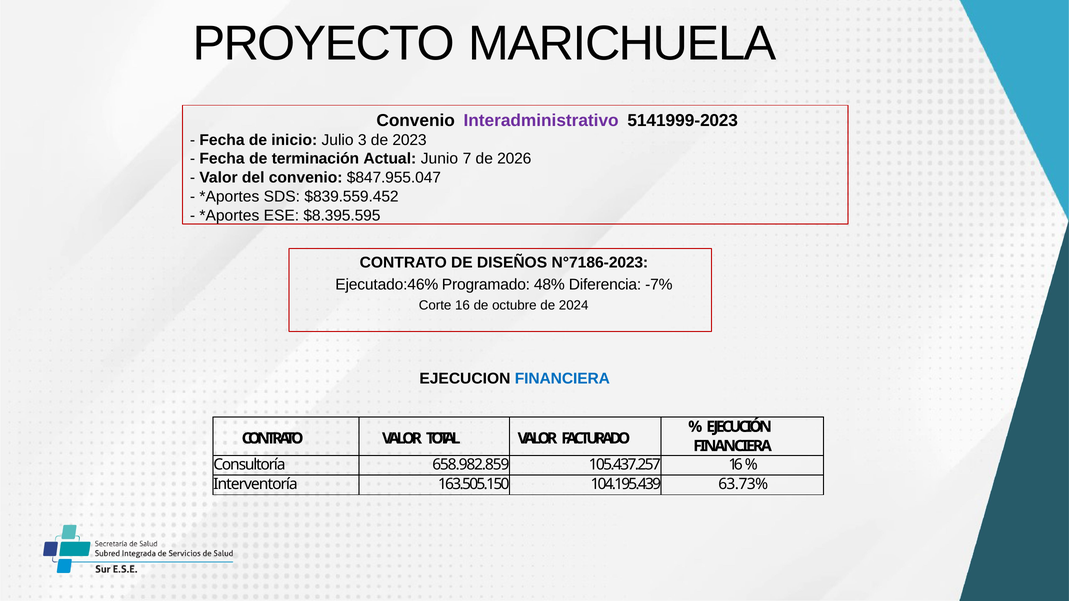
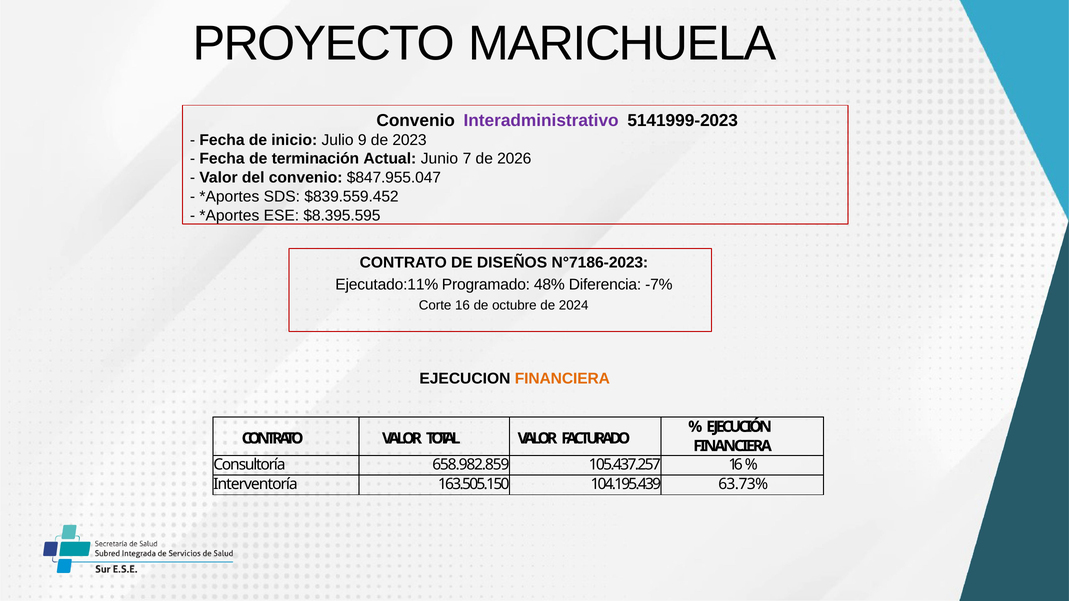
3: 3 -> 9 (362, 140)
Ejecutado:46%: Ejecutado:46% -> Ejecutado:11% (387, 285)
FINANCIERA colour: blue -> orange (562, 379)
